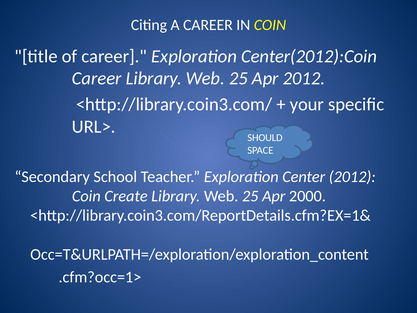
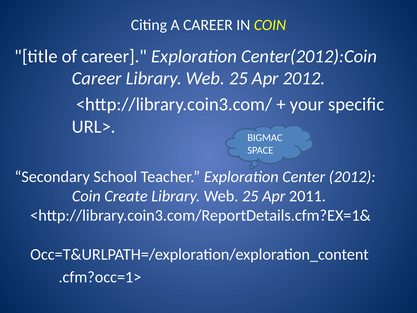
SHOULD: SHOULD -> BIGMAC (265, 138)
2000: 2000 -> 2011 (307, 196)
